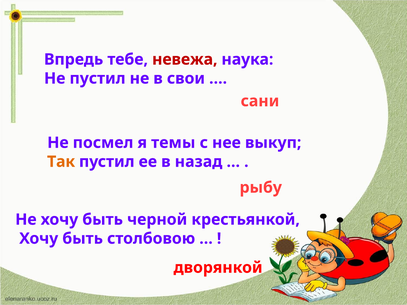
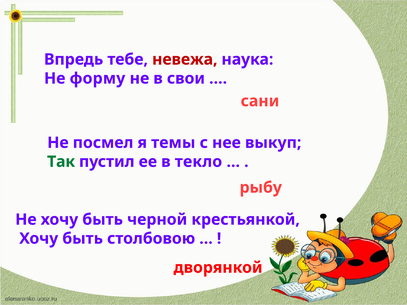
Не пустил: пустил -> форму (97, 78)
Так colour: orange -> green (61, 162)
назад: назад -> текло (198, 162)
